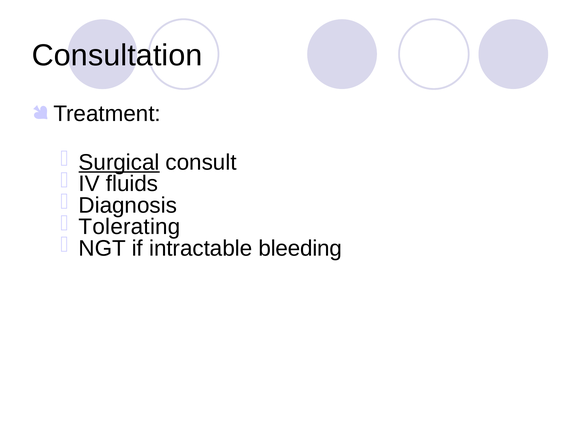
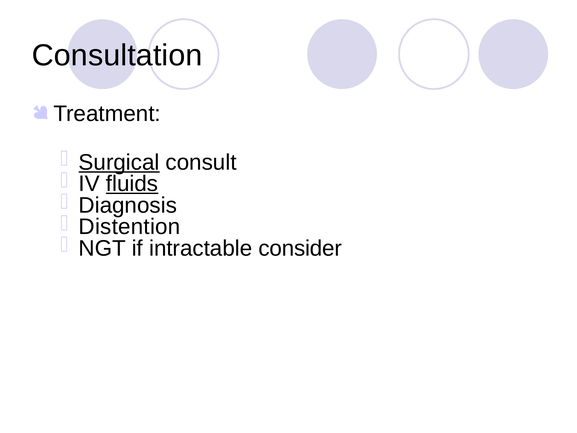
fluids underline: none -> present (132, 184)
Tolerating: Tolerating -> Distention (130, 227)
bleeding: bleeding -> consider (300, 248)
